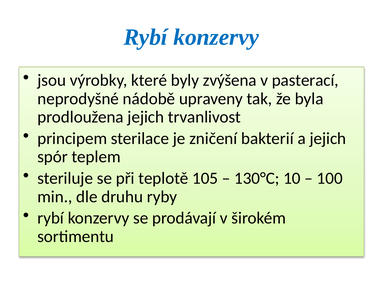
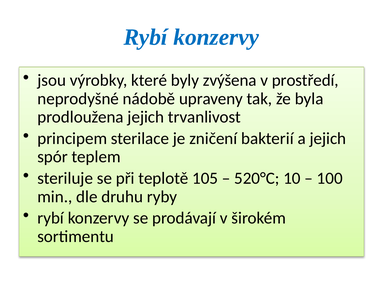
pasterací: pasterací -> prostředí (305, 80)
130°C: 130°C -> 520°C (257, 178)
